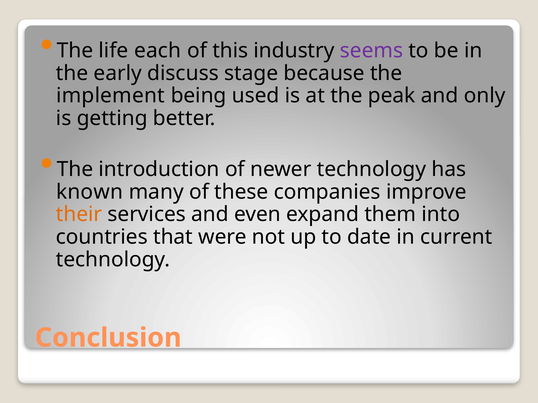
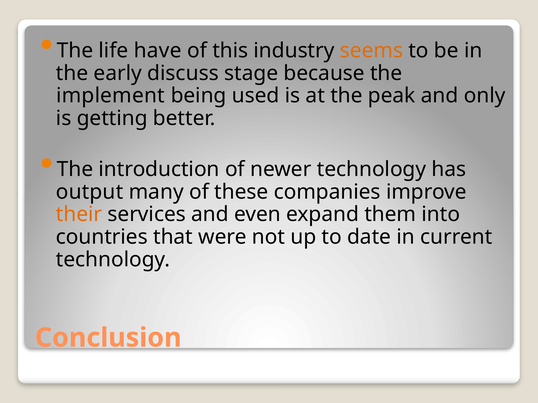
each: each -> have (158, 51)
seems colour: purple -> orange (371, 51)
known: known -> output (90, 192)
